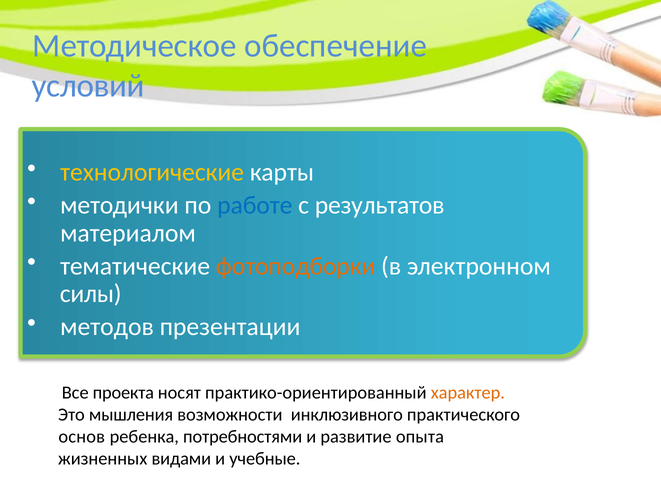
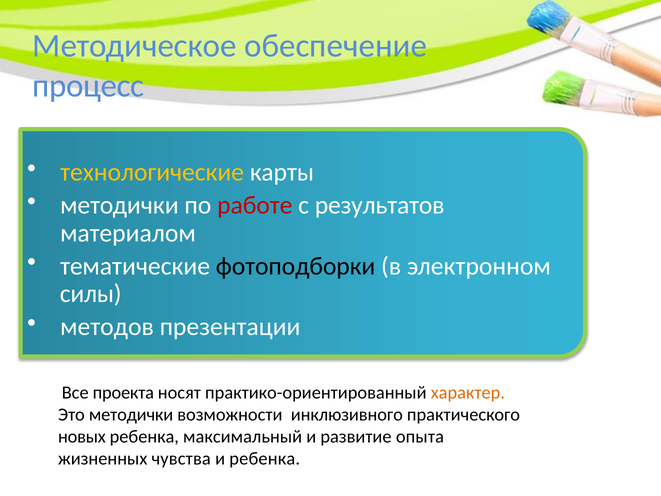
условий: условий -> процесс (88, 86)
работе colour: blue -> red (255, 205)
фотоподборки colour: orange -> black (296, 266)
Это мышления: мышления -> методички (131, 415)
основ: основ -> новых (82, 437)
потребностями: потребностями -> максимальный (243, 437)
видами: видами -> чувства (181, 459)
и учебные: учебные -> ребенка (265, 459)
